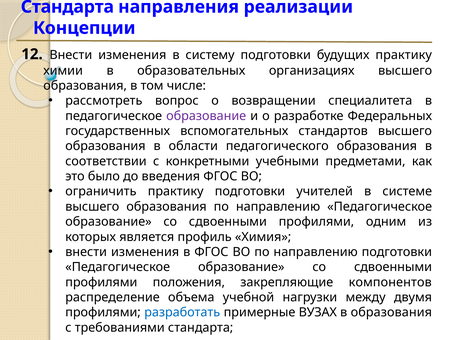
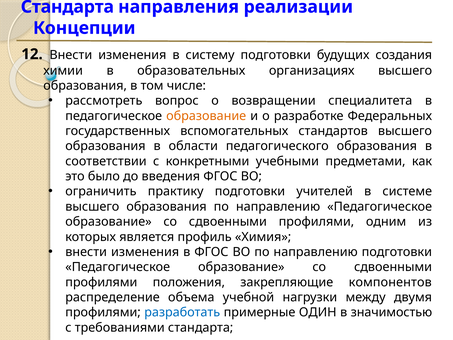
будущих практику: практику -> создания (404, 55)
образование colour: purple -> orange (206, 116)
ВУЗАХ: ВУЗАХ -> ОДИН (318, 312)
в образования: образования -> значимостью (391, 312)
